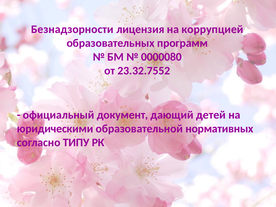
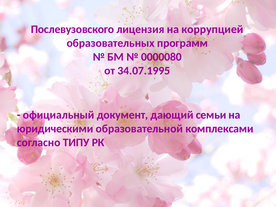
Безнадзорности: Безнадзорности -> Послевузовского (72, 29)
23.32.7552: 23.32.7552 -> 34.07.1995 (144, 71)
детей: детей -> семьи (211, 115)
нормативных: нормативных -> комплексами (219, 129)
